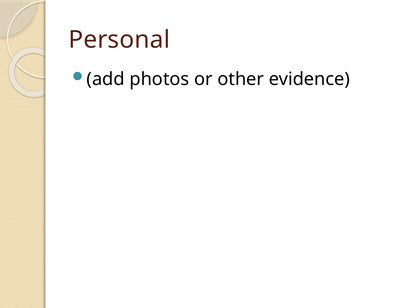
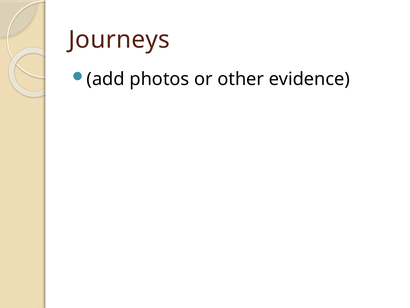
Personal: Personal -> Journeys (119, 40)
